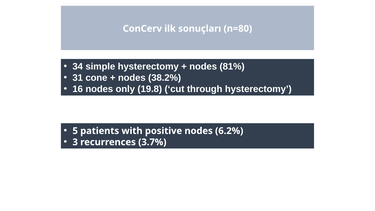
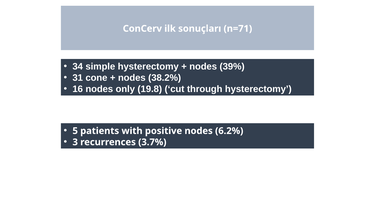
n=80: n=80 -> n=71 (238, 29)
81%: 81% -> 39% (232, 67)
